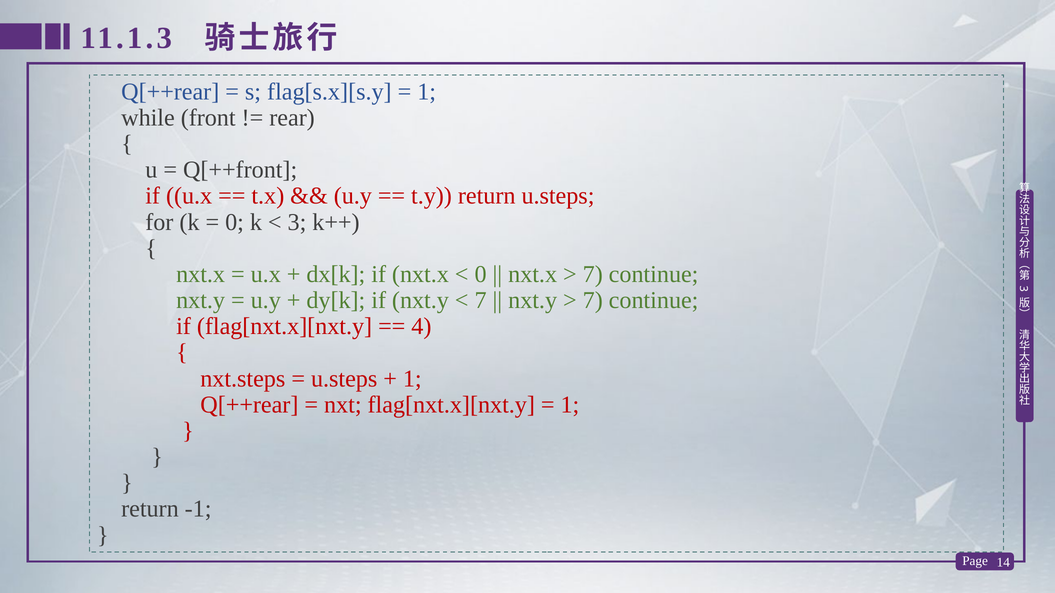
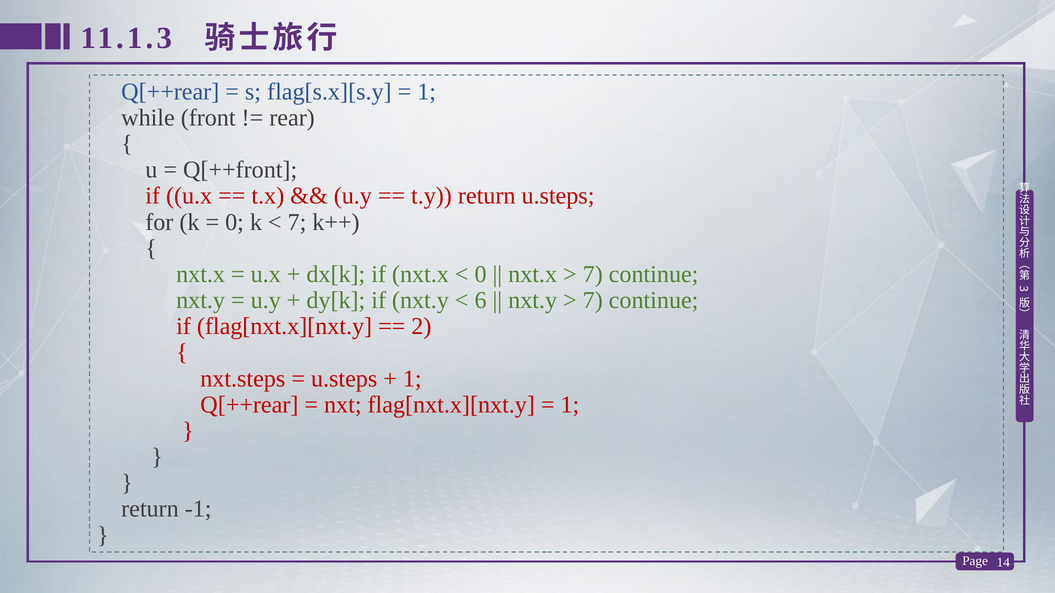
3: 3 -> 7 (297, 222)
7: 7 -> 6 (481, 301)
4: 4 -> 2 (421, 327)
